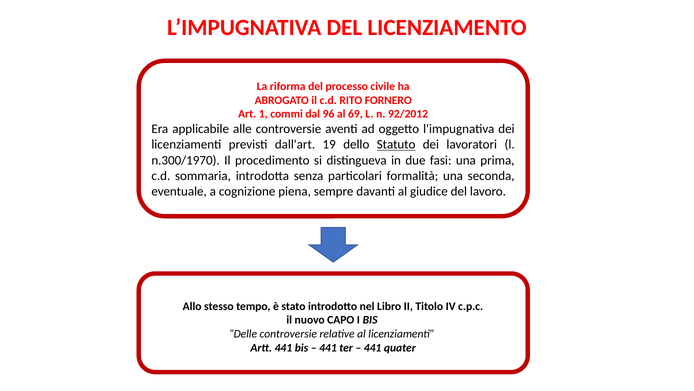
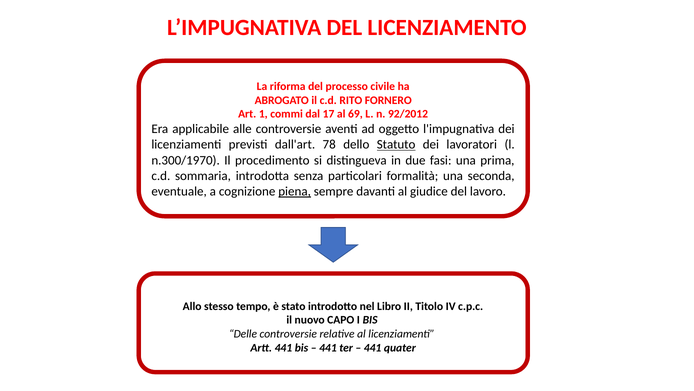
96: 96 -> 17 (329, 114)
19: 19 -> 78 (329, 144)
piena underline: none -> present (295, 191)
